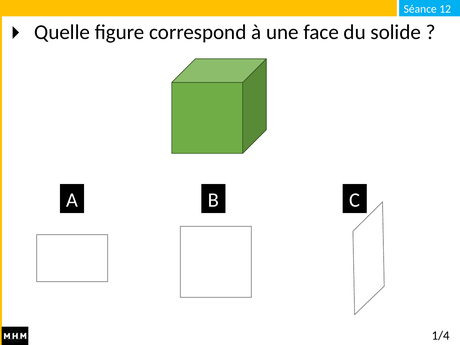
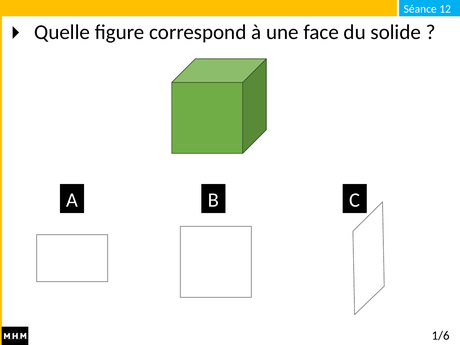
1/4: 1/4 -> 1/6 (441, 336)
